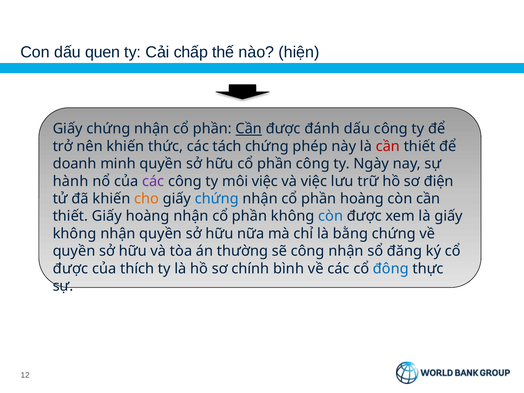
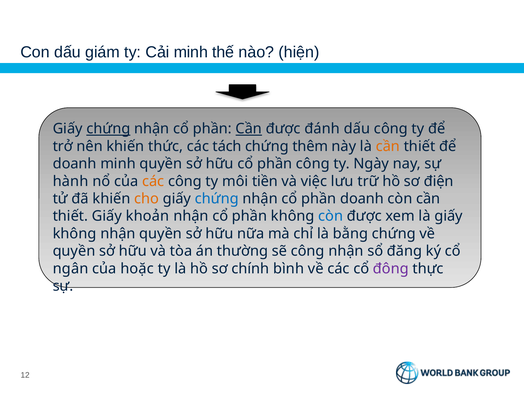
quen: quen -> giám (103, 52)
Cải chấp: chấp -> minh (191, 52)
chứng underline: none -> present (108, 129)
phép: phép -> thêm (310, 146)
cần colour: red -> orange (388, 146)
các colour: purple -> orange (153, 181)
môi việc: việc -> tiền (265, 181)
phần hoàng: hoàng -> doanh (362, 199)
Giấy hoàng: hoàng -> khoản (148, 216)
được: được -> ngân (71, 269)
thích: thích -> hoặc (137, 269)
đông colour: blue -> purple (391, 269)
